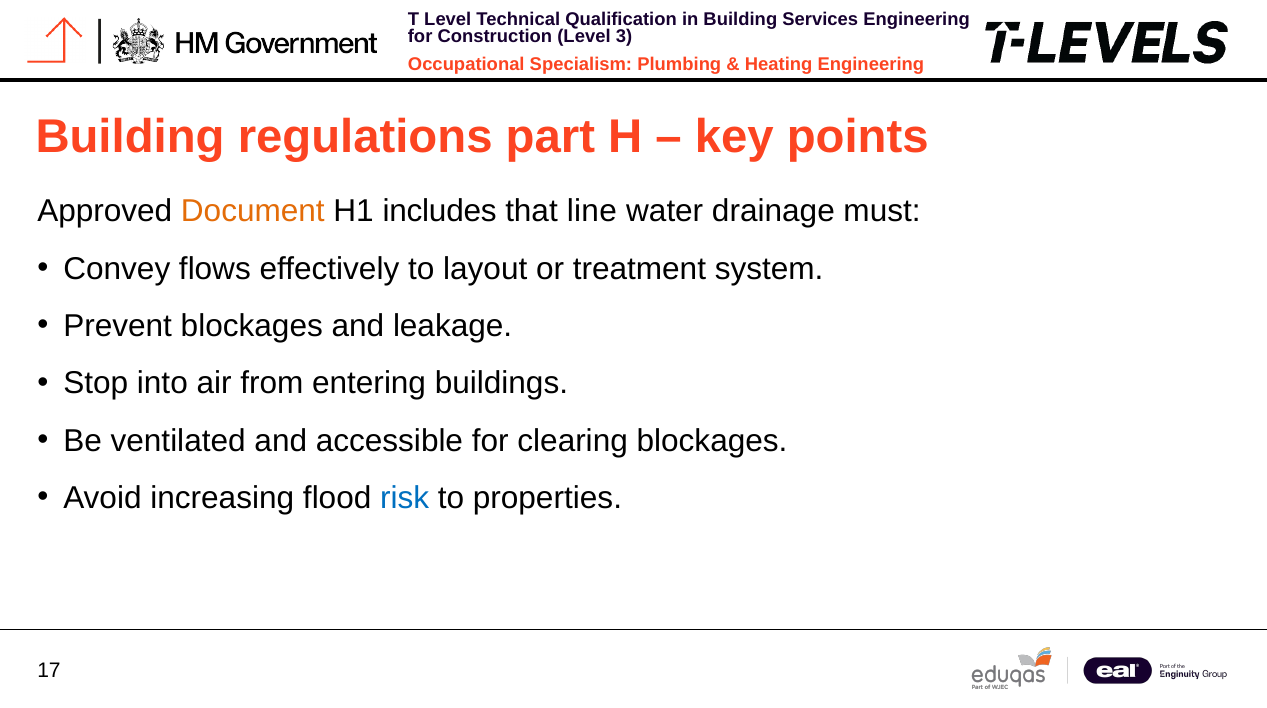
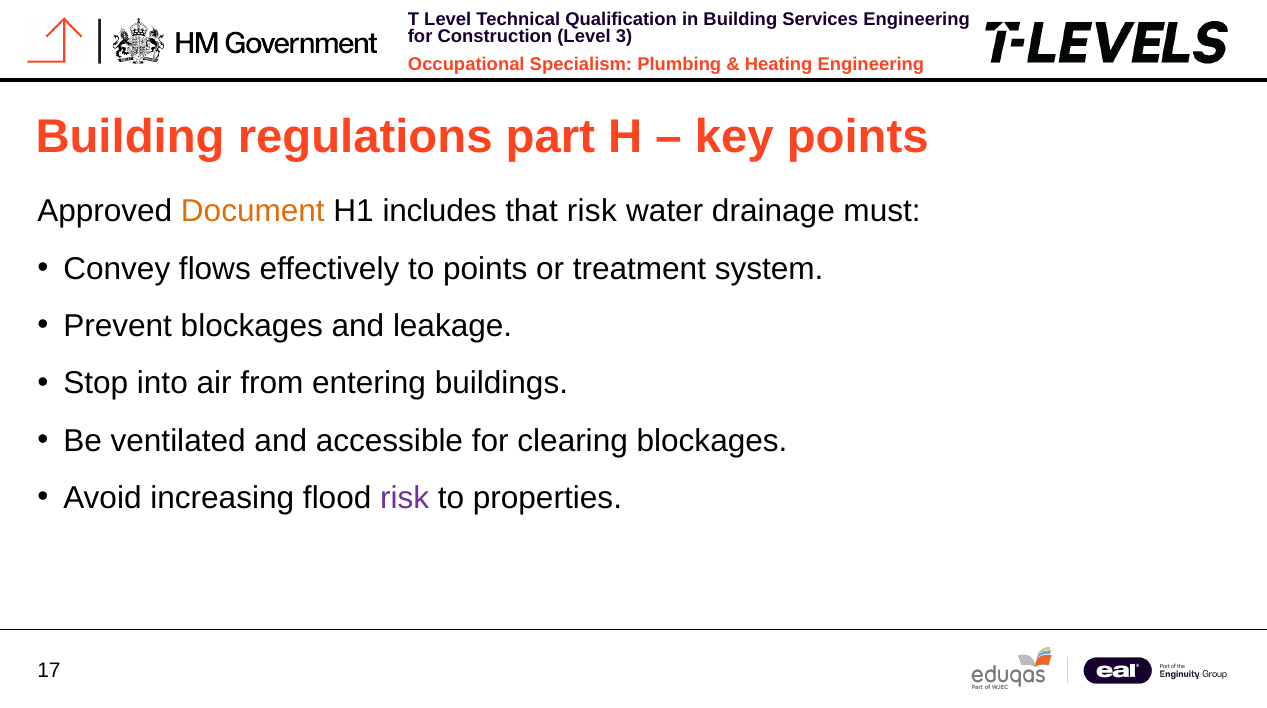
that line: line -> risk (592, 211)
to layout: layout -> points (485, 269)
risk colour: blue -> purple (405, 498)
